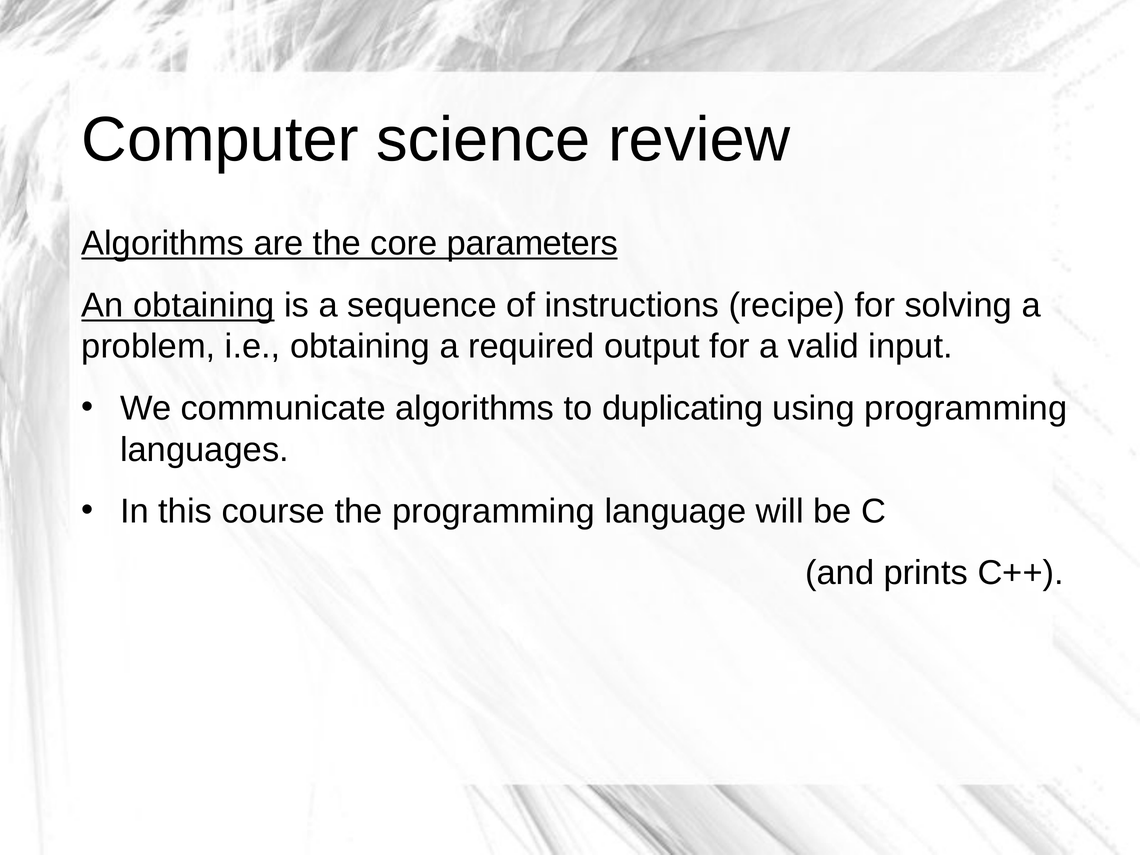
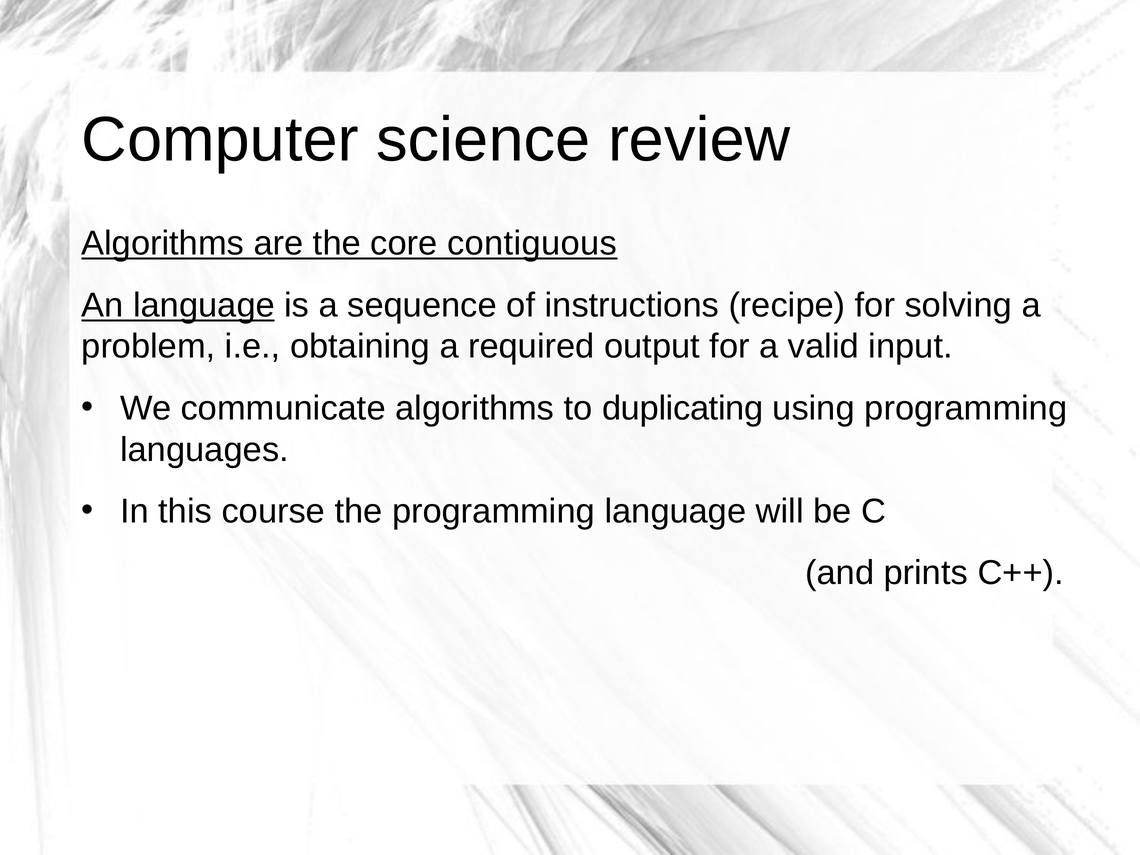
parameters: parameters -> contiguous (532, 244)
An obtaining: obtaining -> language (204, 305)
